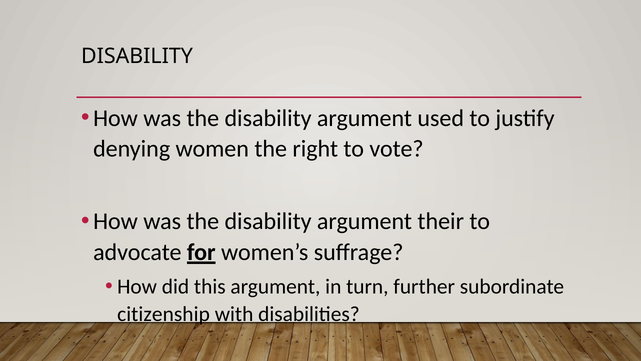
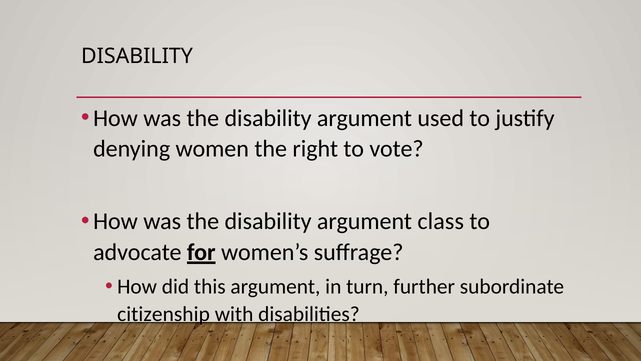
their: their -> class (441, 221)
